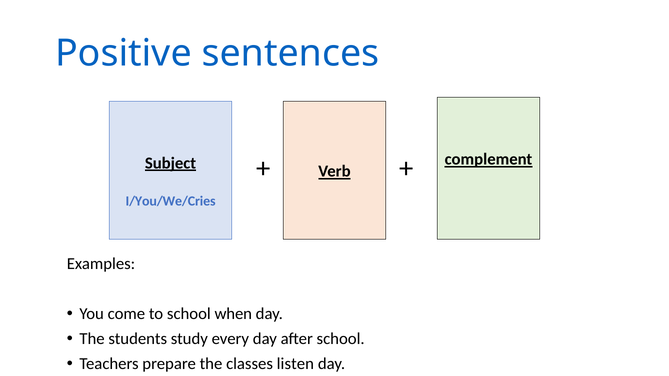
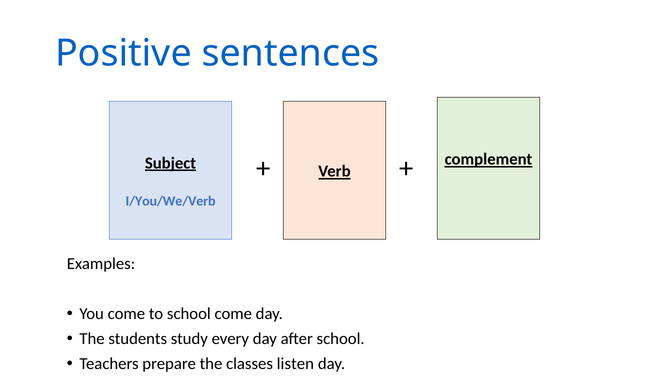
I/You/We/Cries: I/You/We/Cries -> I/You/We/Verb (171, 201)
school when: when -> come (233, 314)
